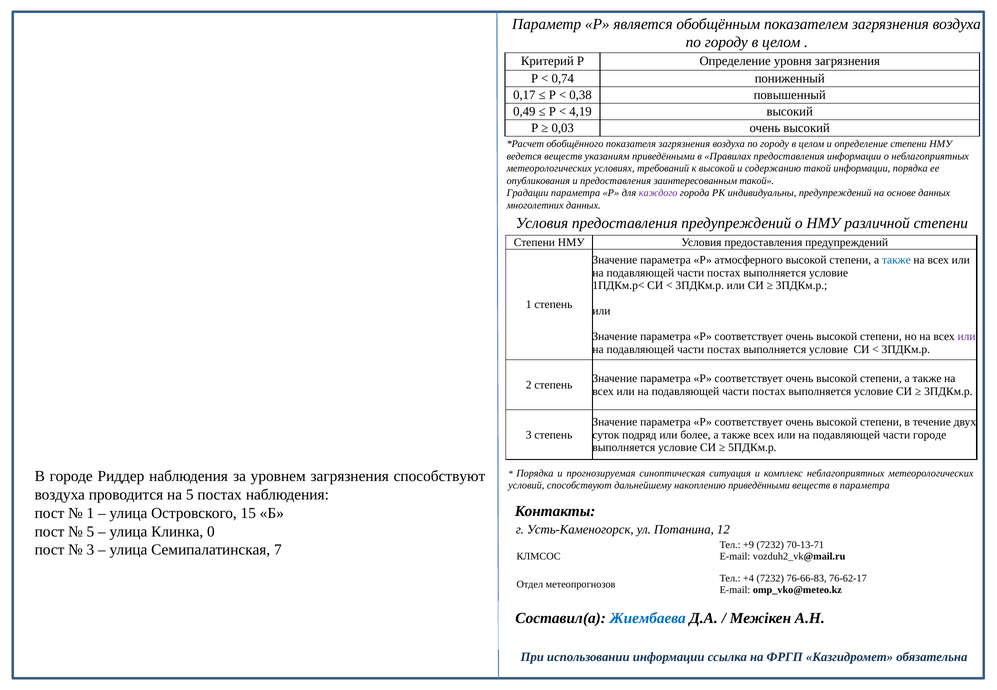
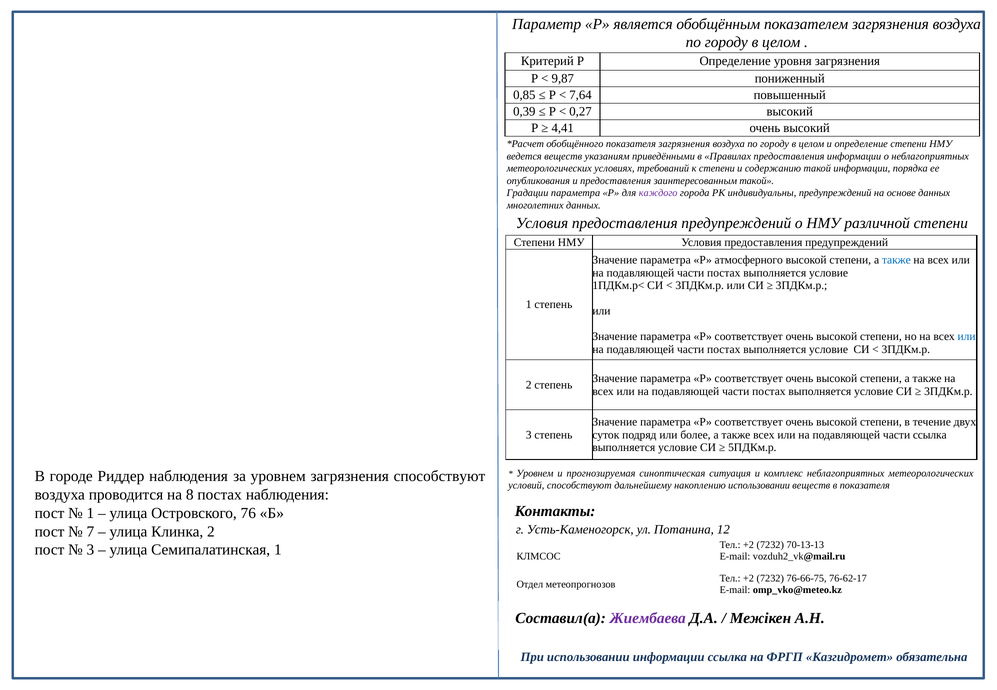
0,74: 0,74 -> 9,87 (563, 78)
0,17: 0,17 -> 0,85 (524, 95)
0,38: 0,38 -> 7,64 (580, 95)
0,49: 0,49 -> 0,39 (524, 111)
4,19: 4,19 -> 0,27 (580, 111)
0,03: 0,03 -> 4,41 (563, 128)
к высокой: высокой -> степени (717, 169)
или colour: purple -> blue (967, 337)
части городе: городе -> ссылка (930, 435)
Порядка: Порядка -> Уровнем (535, 473)
накоплению приведёнными: приведёнными -> использовании (759, 486)
в параметра: параметра -> показателя (865, 486)
на 5: 5 -> 8 (190, 495)
15: 15 -> 76 (248, 513)
5: 5 -> 7 (90, 532)
Клинка 0: 0 -> 2 (211, 532)
+9: +9 -> +2 (749, 545)
70-13-71: 70-13-71 -> 70-13-13 (805, 545)
Семипалатинская 7: 7 -> 1 (278, 550)
+4: +4 -> +2 (749, 579)
76-66-83: 76-66-83 -> 76-66-75 (807, 579)
Жиембаева colour: blue -> purple (648, 618)
